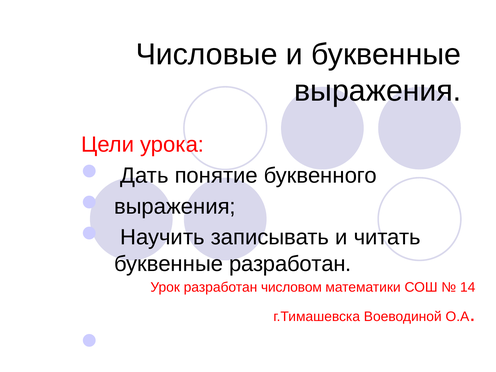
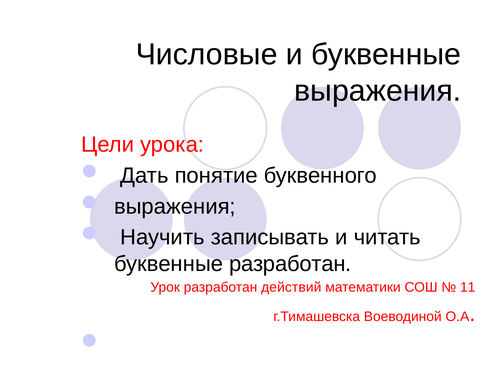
числовом: числовом -> действий (291, 287)
14: 14 -> 11 (468, 287)
